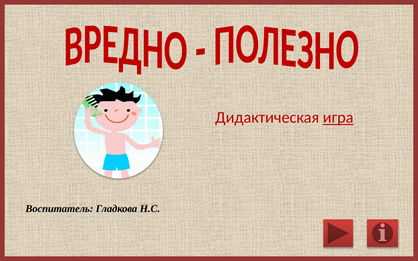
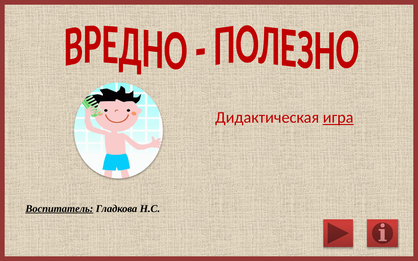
Воспитатель underline: none -> present (59, 209)
